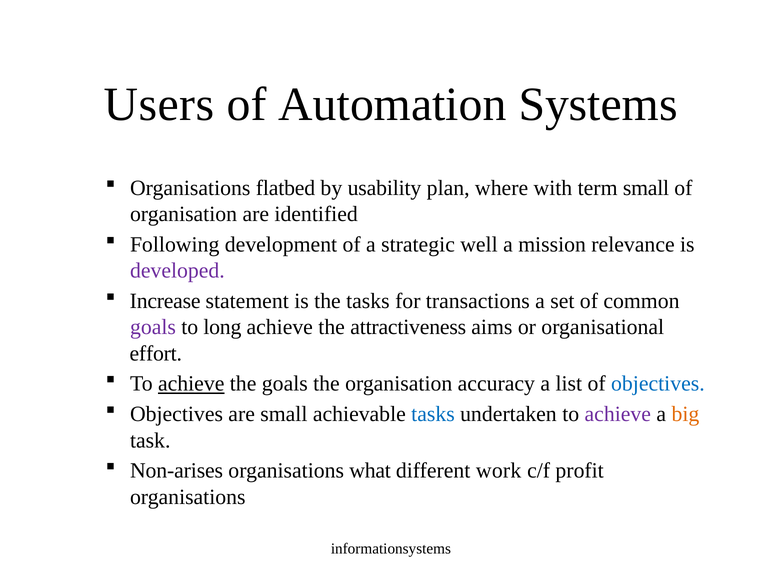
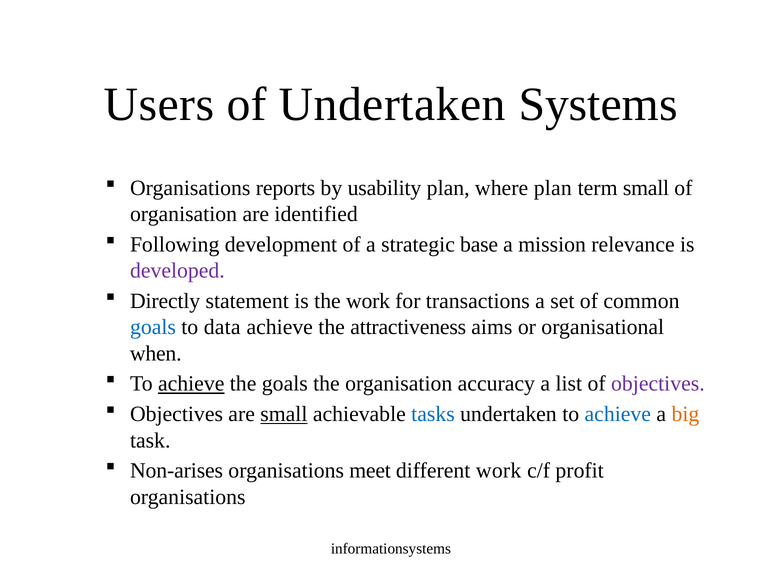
of Automation: Automation -> Undertaken (392, 104)
flatbed: flatbed -> reports (286, 188)
where with: with -> plan (553, 188)
well: well -> base (479, 244)
Increase: Increase -> Directly (165, 301)
the tasks: tasks -> work (368, 301)
goals colour: purple -> blue (153, 327)
long: long -> data (222, 327)
effort: effort -> when (156, 353)
objectives colour: blue -> purple (658, 383)
small underline: none -> present (284, 414)
achieve colour: purple -> blue (618, 414)
what: what -> meet (370, 470)
